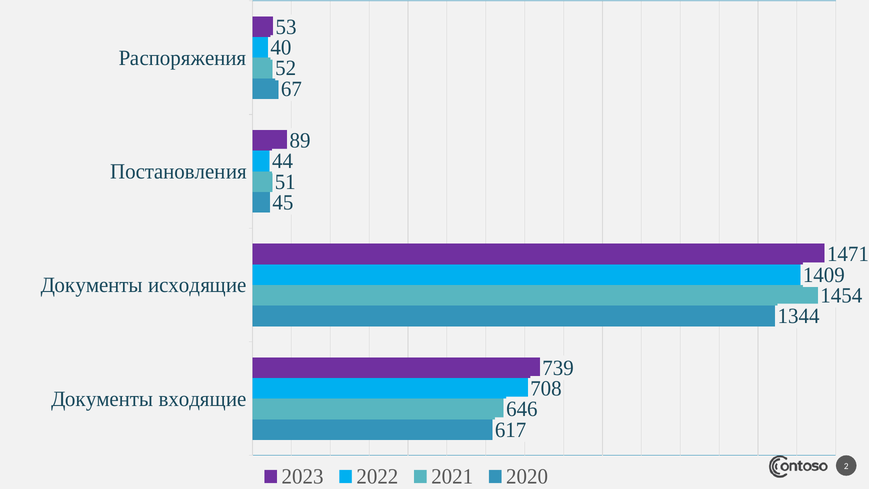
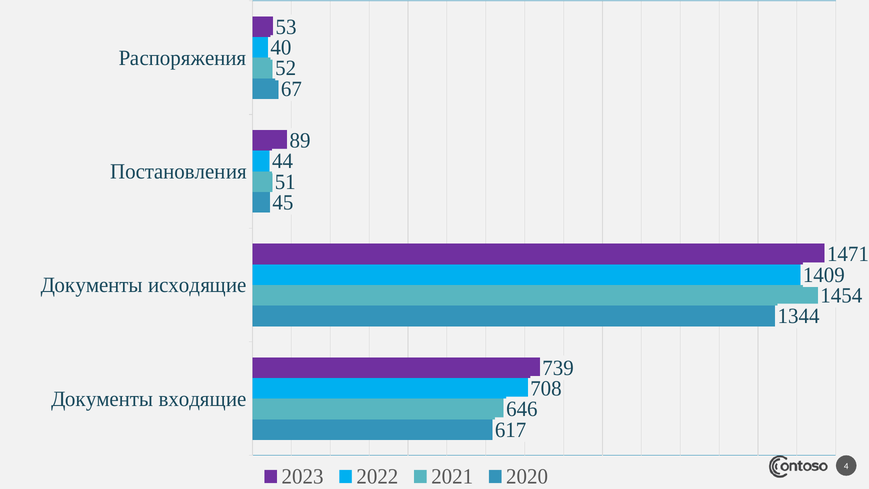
2: 2 -> 4 (846, 466)
